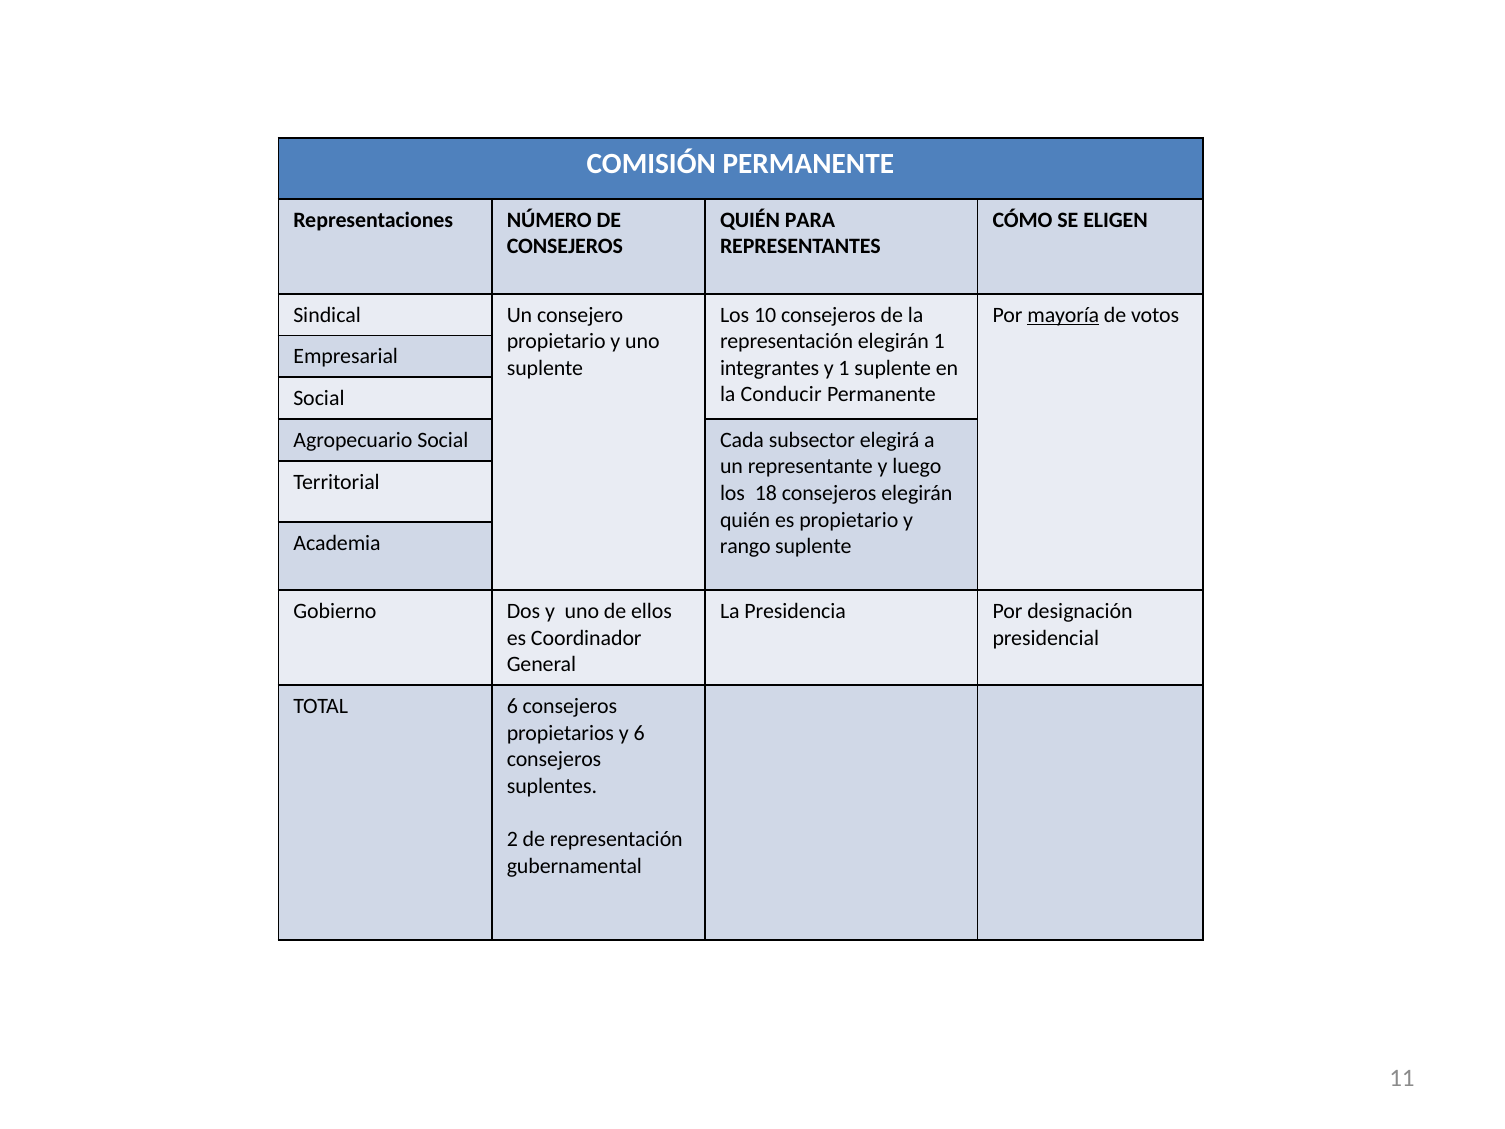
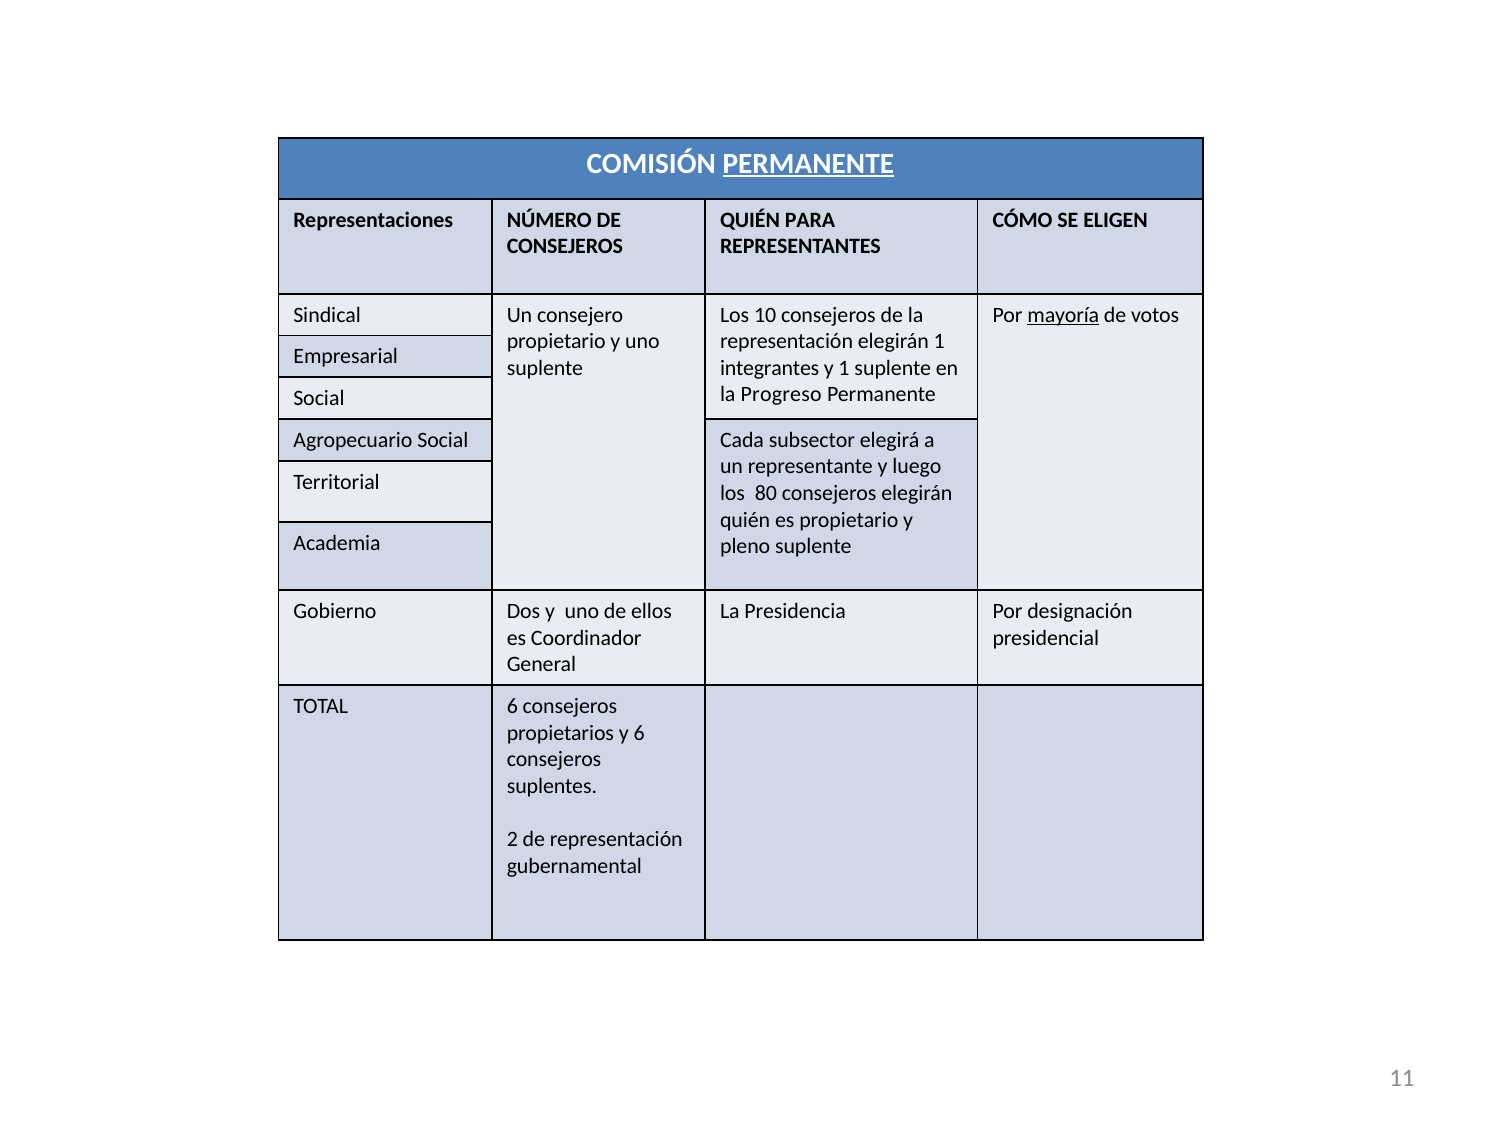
PERMANENTE underline: none -> present (808, 163)
Conducir: Conducir -> Progreso (781, 395)
18: 18 -> 80 (766, 493)
rango: rango -> pleno (745, 546)
